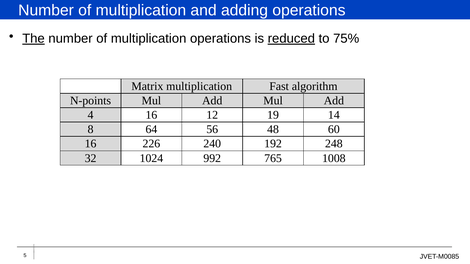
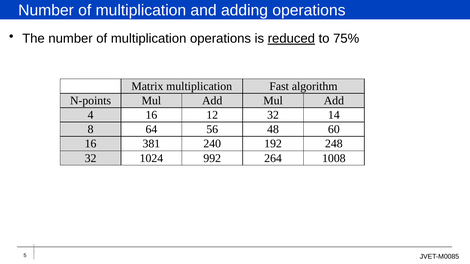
The underline: present -> none (34, 39)
12 19: 19 -> 32 (273, 115)
226: 226 -> 381 (151, 144)
765: 765 -> 264 (273, 158)
